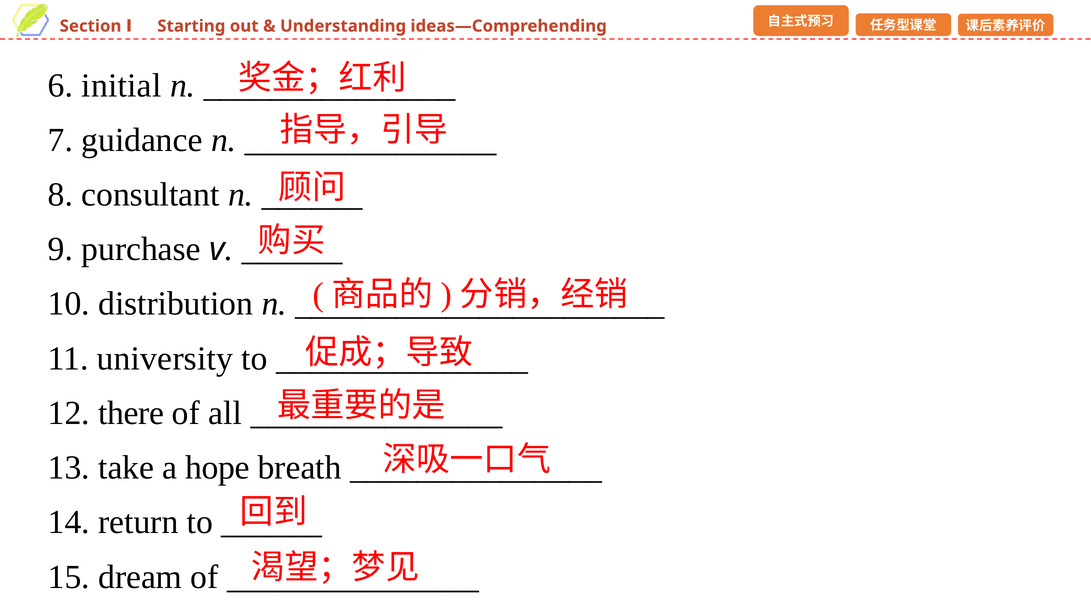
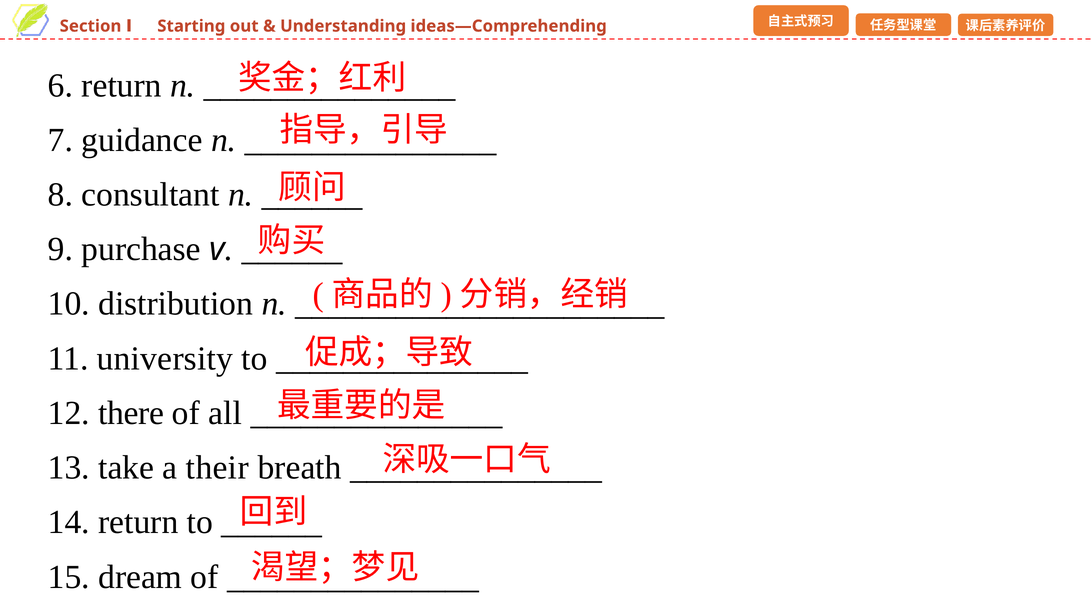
6 initial: initial -> return (122, 85)
hope: hope -> their (217, 467)
